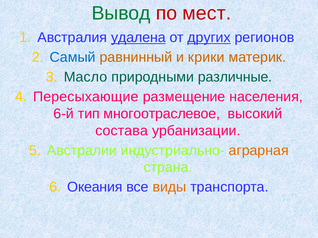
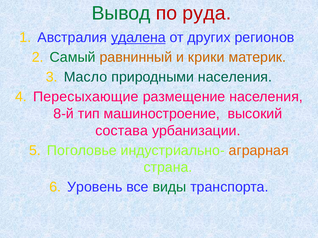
мест: мест -> руда (207, 13)
других underline: present -> none (209, 38)
Самый colour: blue -> green (73, 57)
природными различные: различные -> населения (235, 77)
6-й: 6-й -> 8-й (64, 114)
многоотраслевое: многоотраслевое -> машиностроение (162, 114)
Австралии: Австралии -> Поголовье (82, 151)
Океания: Океания -> Уровень (95, 187)
виды colour: orange -> green (169, 187)
